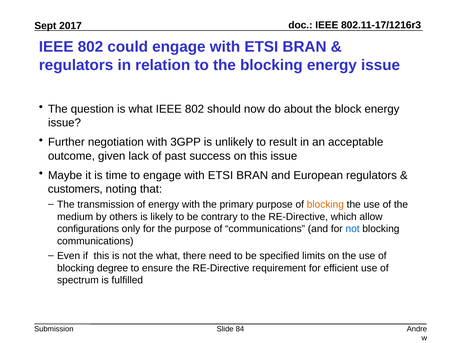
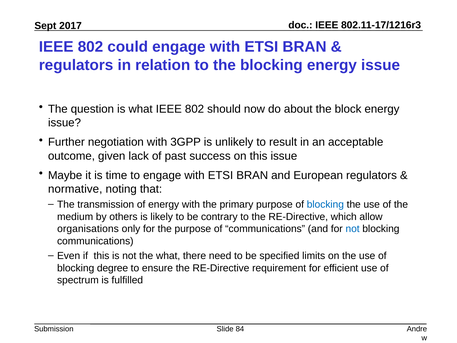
customers: customers -> normative (75, 189)
blocking colour: orange -> blue (325, 204)
configurations: configurations -> organisations (88, 229)
